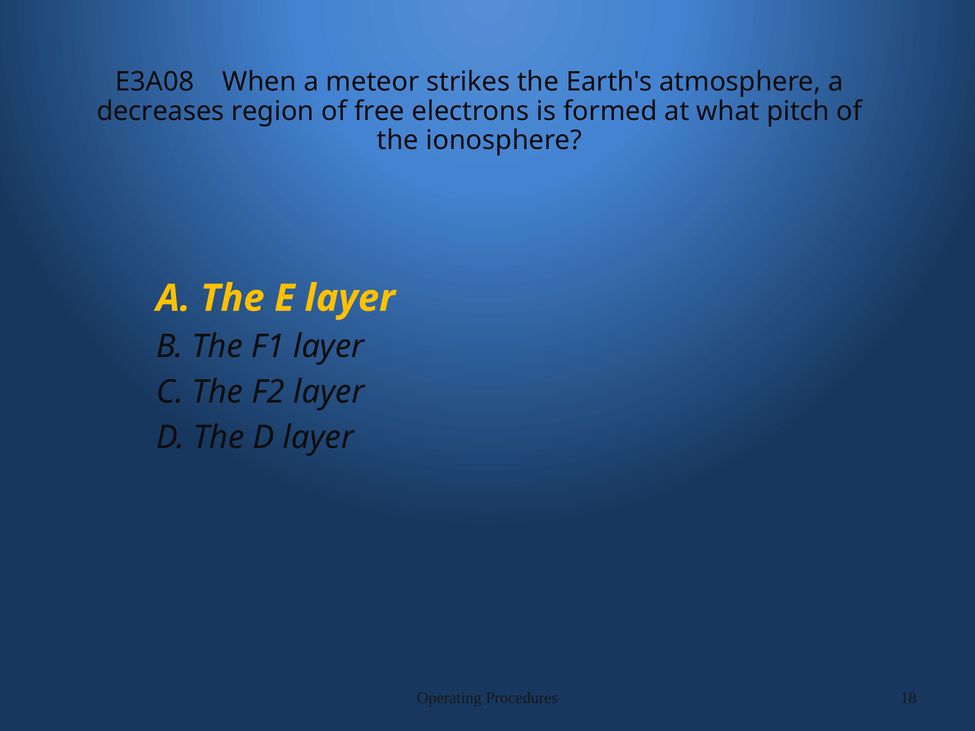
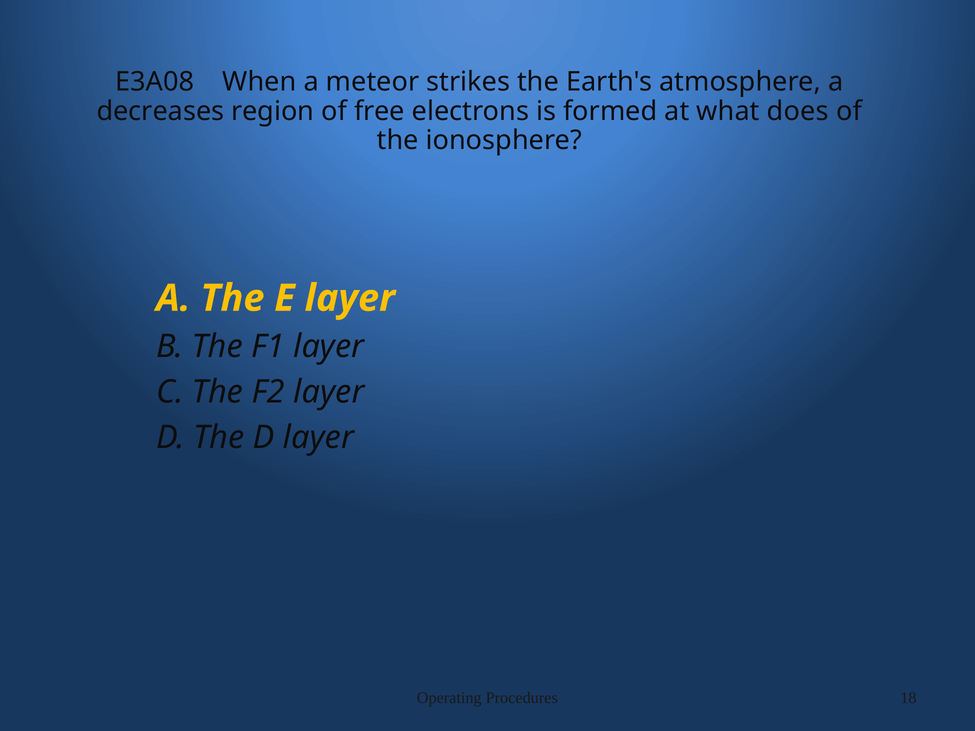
pitch: pitch -> does (798, 111)
